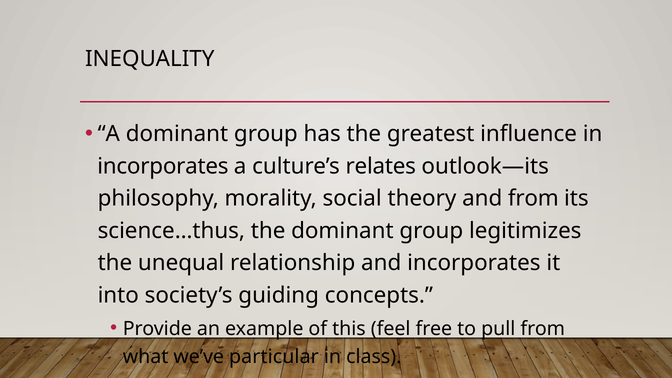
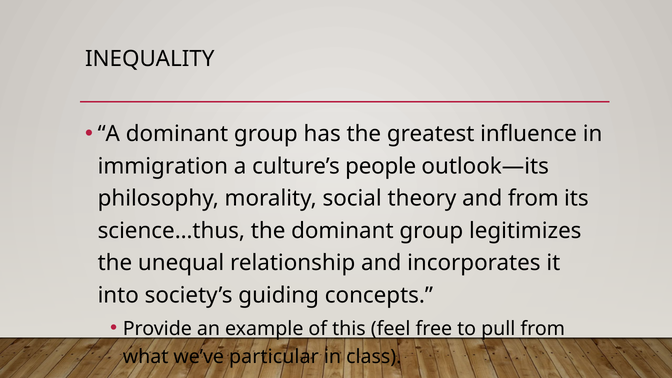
incorporates: incorporates -> immigration (163, 166)
relates: relates -> people (381, 166)
